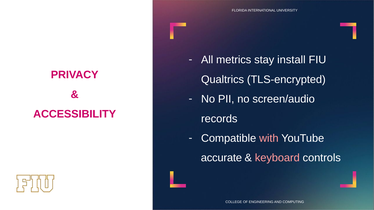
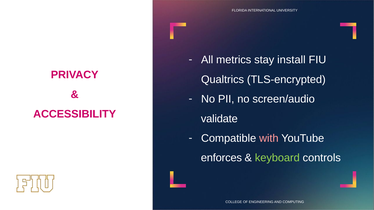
records: records -> validate (219, 119)
accurate: accurate -> enforces (221, 158)
keyboard colour: pink -> light green (277, 158)
